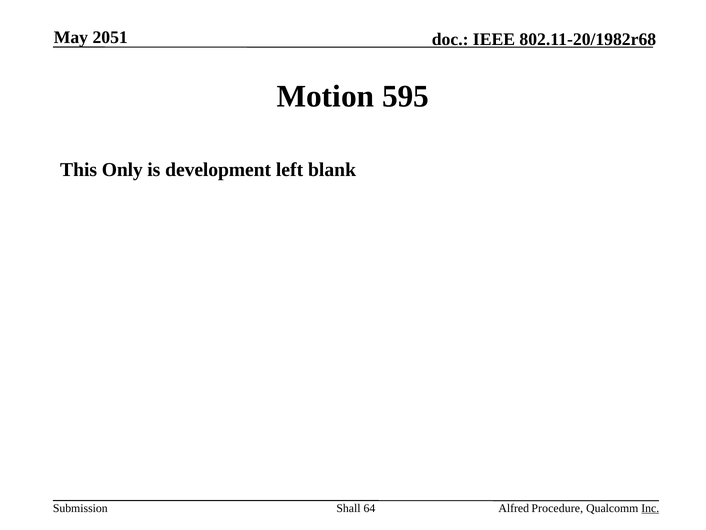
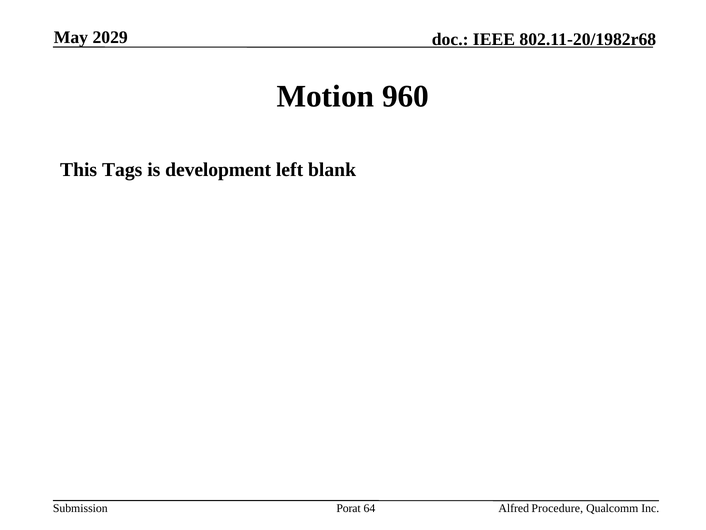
2051: 2051 -> 2029 (110, 37)
595: 595 -> 960 (406, 96)
Only: Only -> Tags (122, 170)
Shall: Shall -> Porat (349, 508)
Inc underline: present -> none (650, 508)
